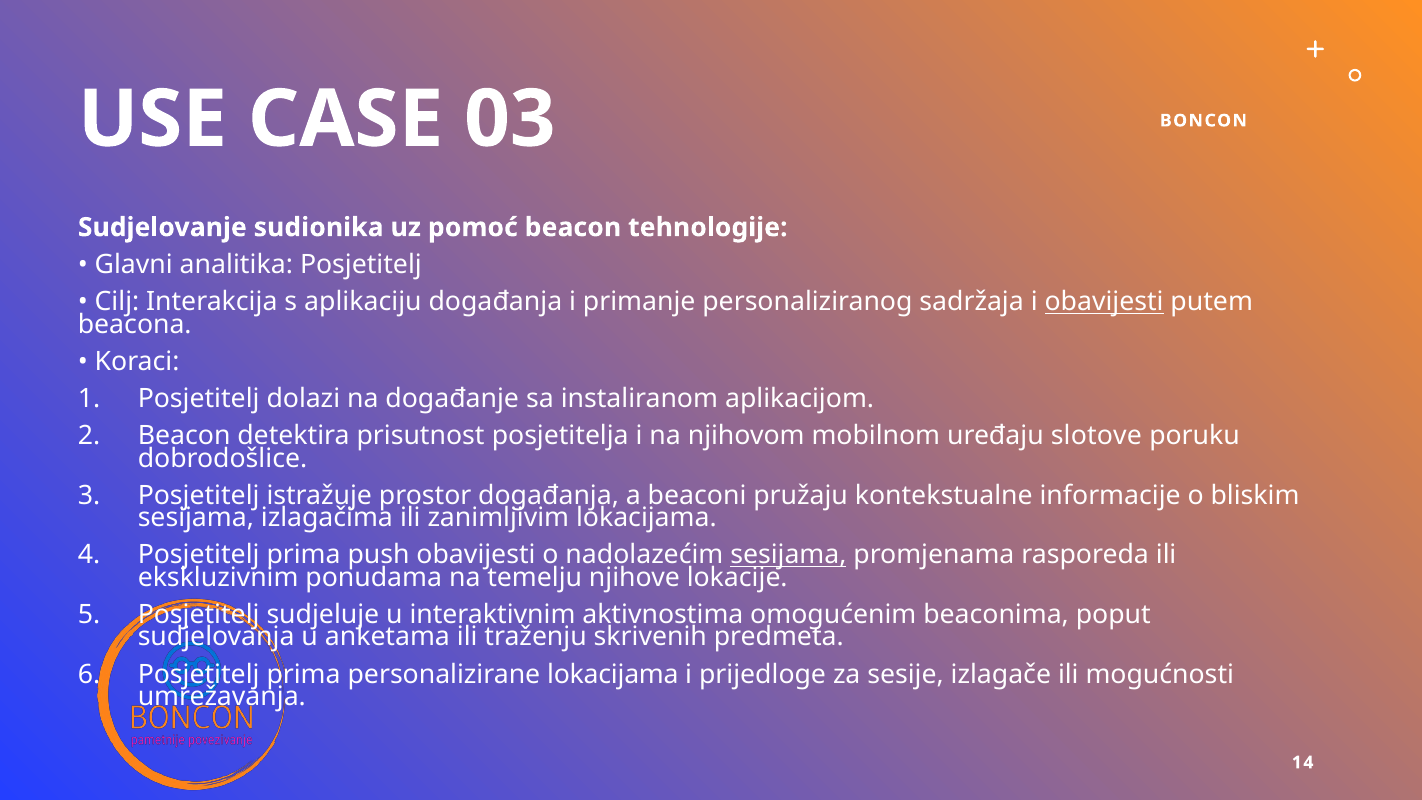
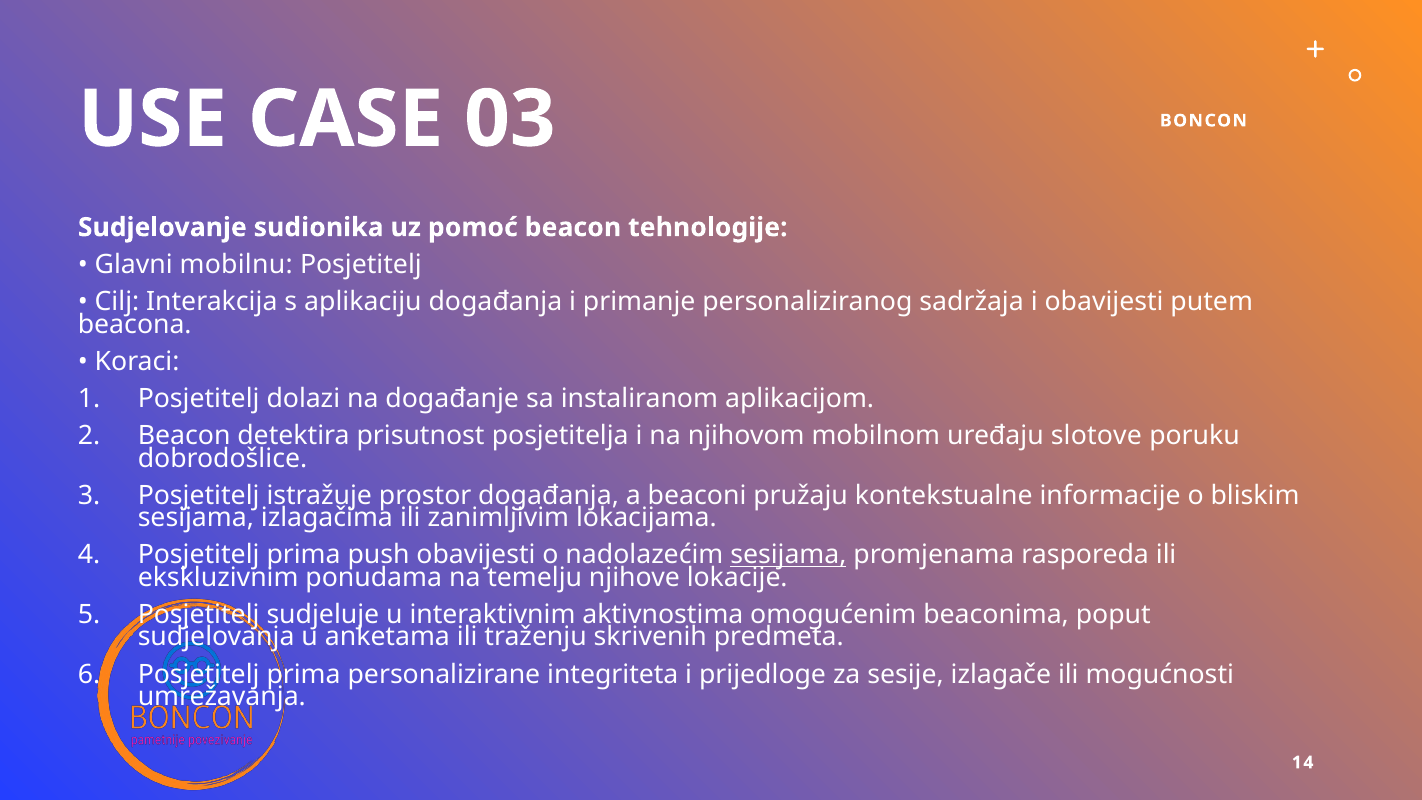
analitika: analitika -> mobilnu (236, 265)
obavijesti underline: present -> none (1104, 302)
personalizirane lokacijama: lokacijama -> integriteta (613, 674)
